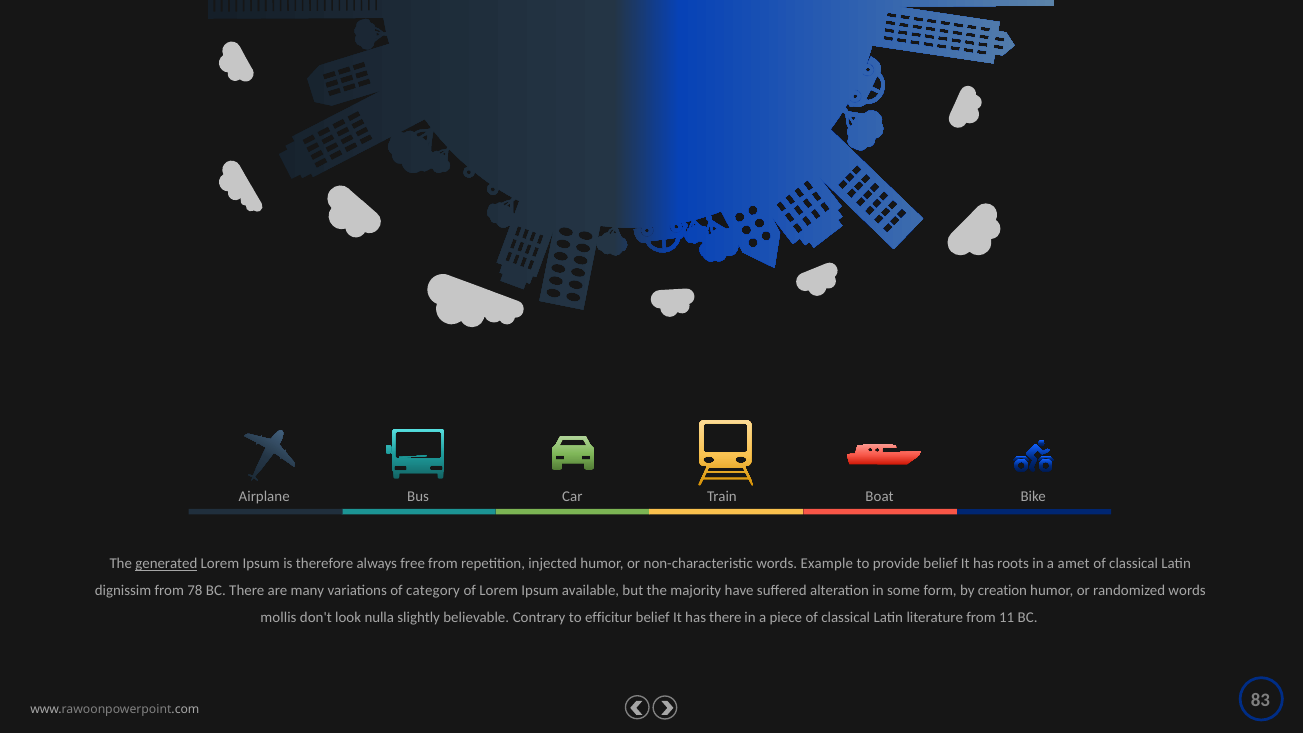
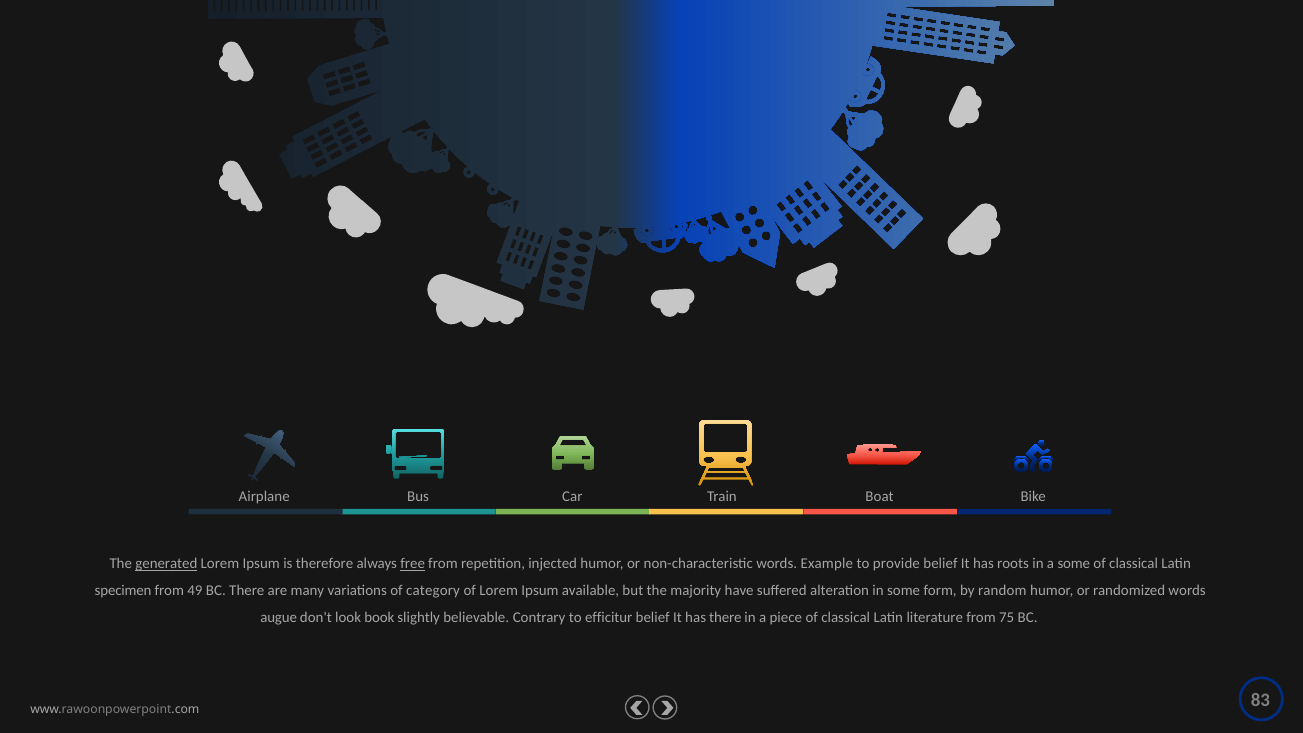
free underline: none -> present (413, 563)
a amet: amet -> some (1074, 563)
dignissim: dignissim -> specimen (123, 590)
78: 78 -> 49 (195, 590)
creation: creation -> random (1002, 590)
mollis: mollis -> augue (279, 617)
nulla: nulla -> book (379, 617)
11: 11 -> 75 (1007, 617)
